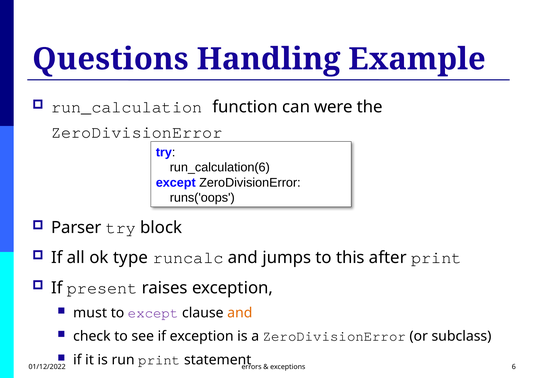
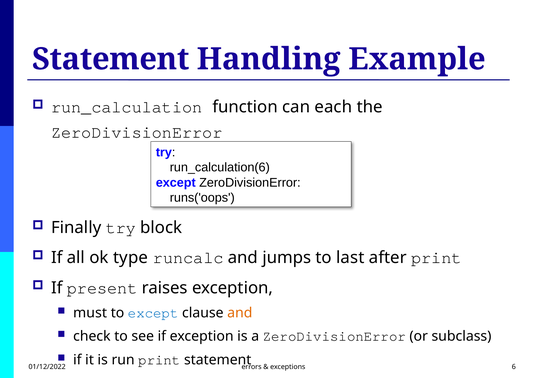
Questions: Questions -> Statement (111, 59)
were: were -> each (333, 107)
Parser: Parser -> Finally (76, 228)
this: this -> last (350, 258)
except colour: purple -> blue (153, 313)
